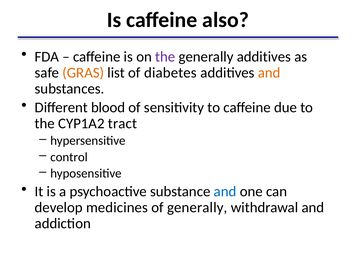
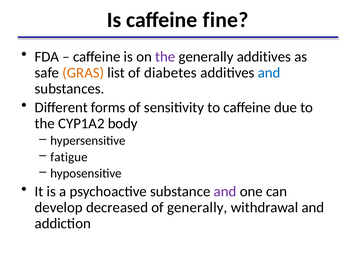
also: also -> fine (226, 20)
and colour: orange -> blue (269, 73)
blood: blood -> forms (108, 108)
tract: tract -> body (123, 124)
control: control -> fatigue (69, 157)
and colour: blue -> purple (225, 192)
medicines: medicines -> decreased (117, 208)
